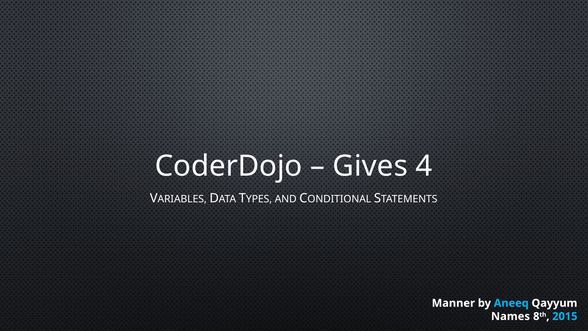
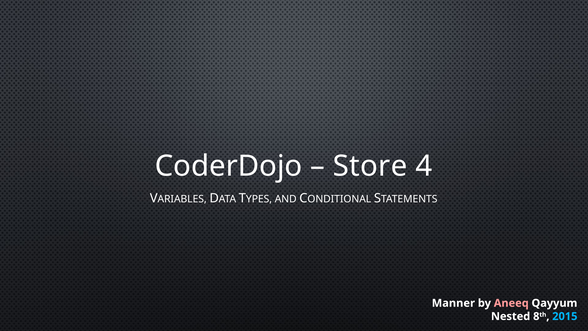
Gives: Gives -> Store (370, 166)
Aneeq colour: light blue -> pink (511, 303)
Names: Names -> Nested (511, 316)
